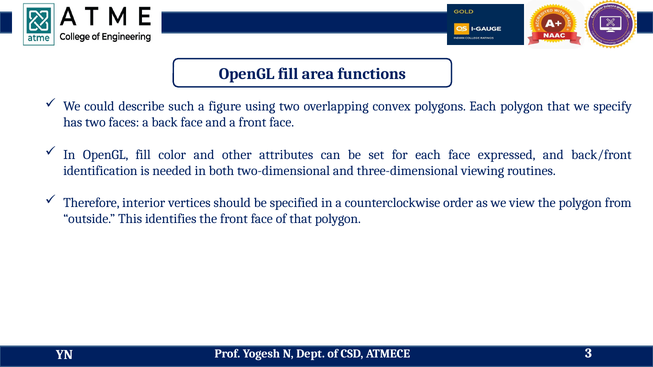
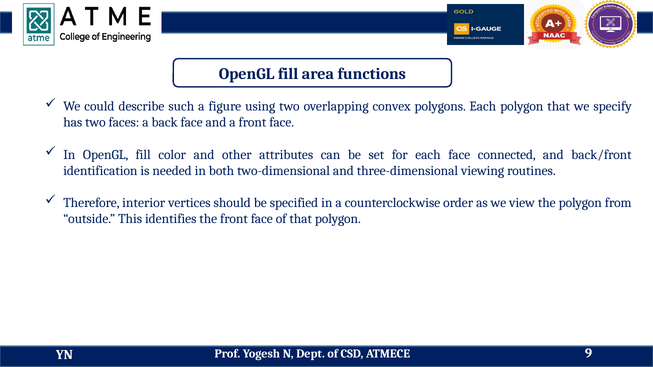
expressed: expressed -> connected (507, 155)
3: 3 -> 9 (588, 353)
